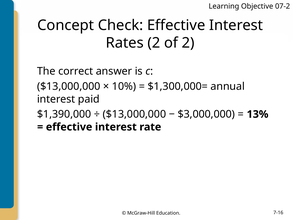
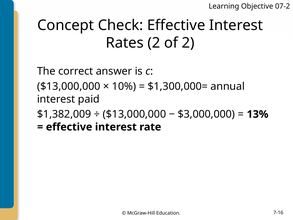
$1,390,000: $1,390,000 -> $1,382,009 (64, 114)
